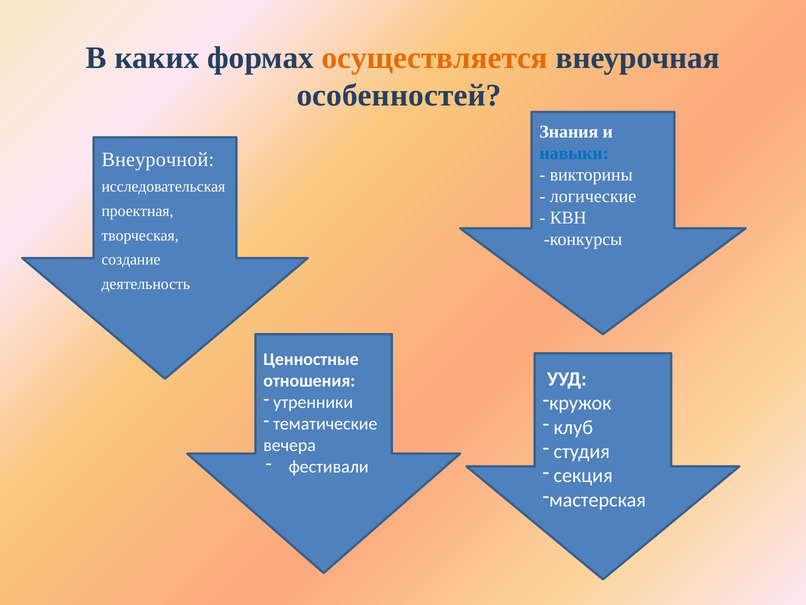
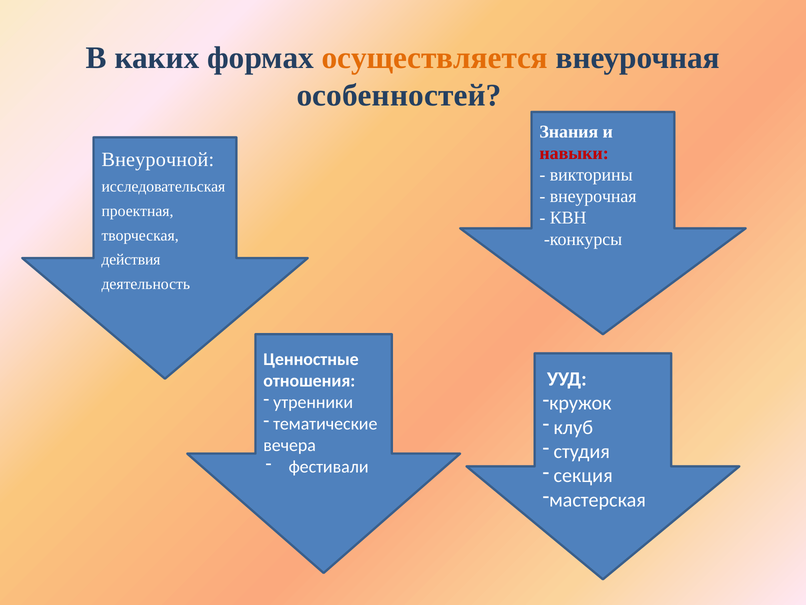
навыки colour: blue -> red (574, 153)
логические: логические -> внеурочная (593, 196)
создание: создание -> действия (131, 260)
